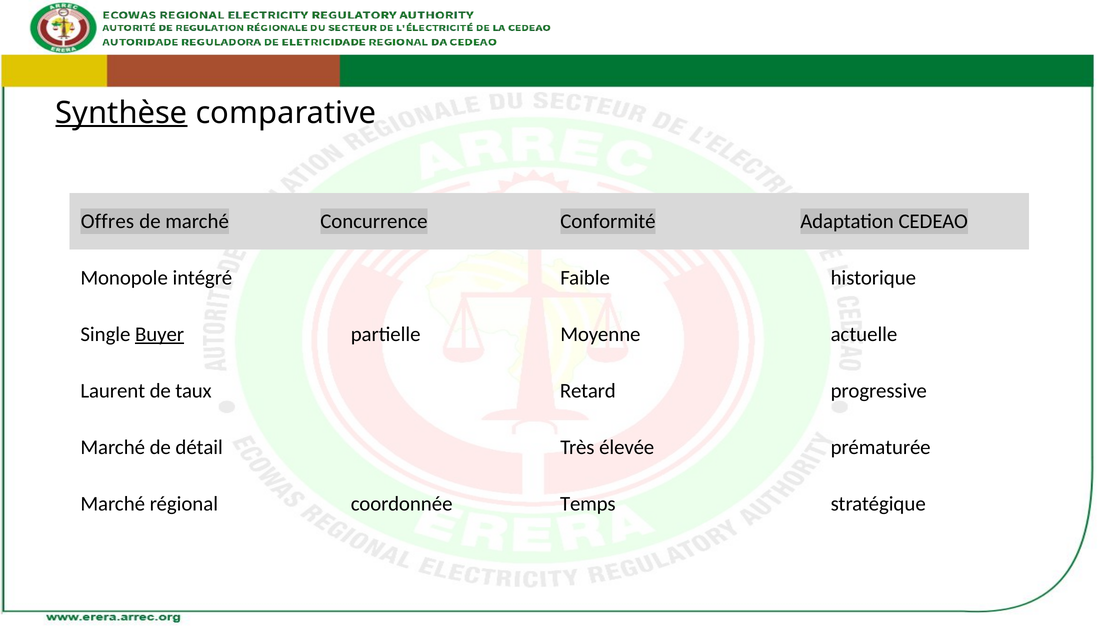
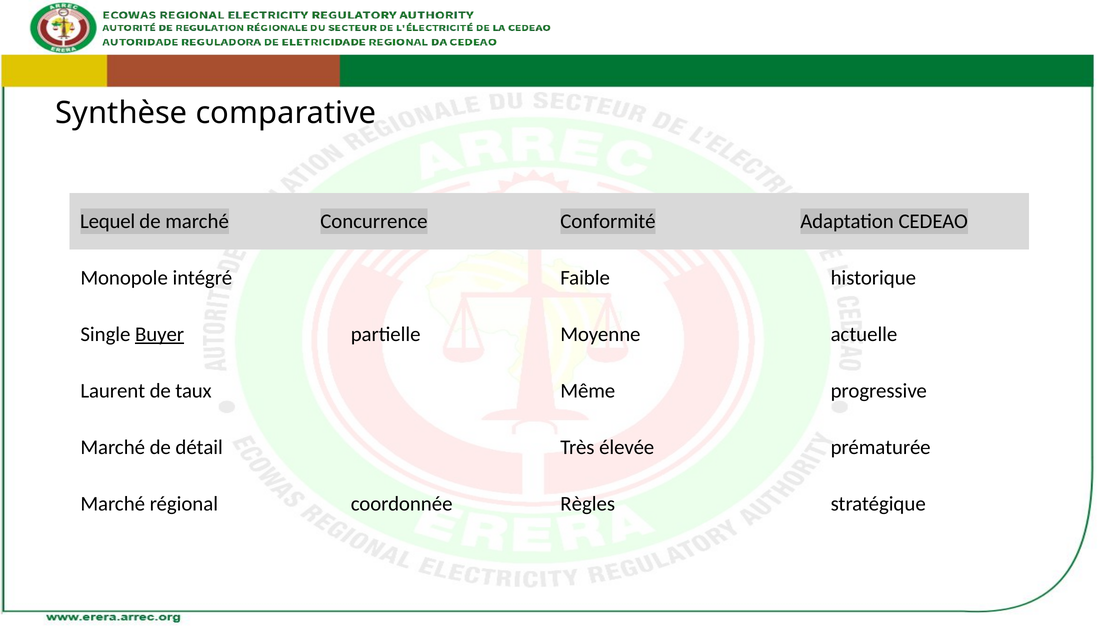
Synthèse underline: present -> none (121, 113)
Offres: Offres -> Lequel (108, 221)
Retard: Retard -> Même (588, 391)
Temps: Temps -> Règles (588, 504)
